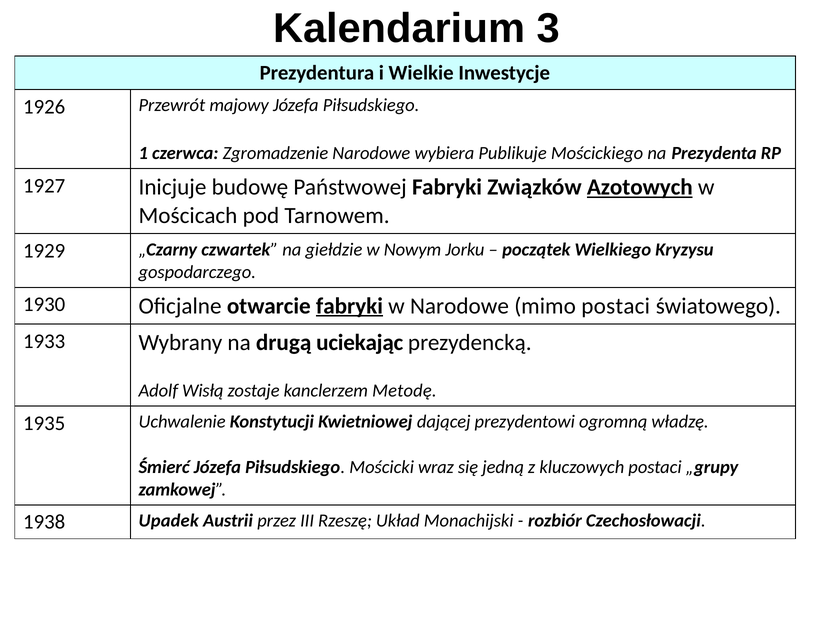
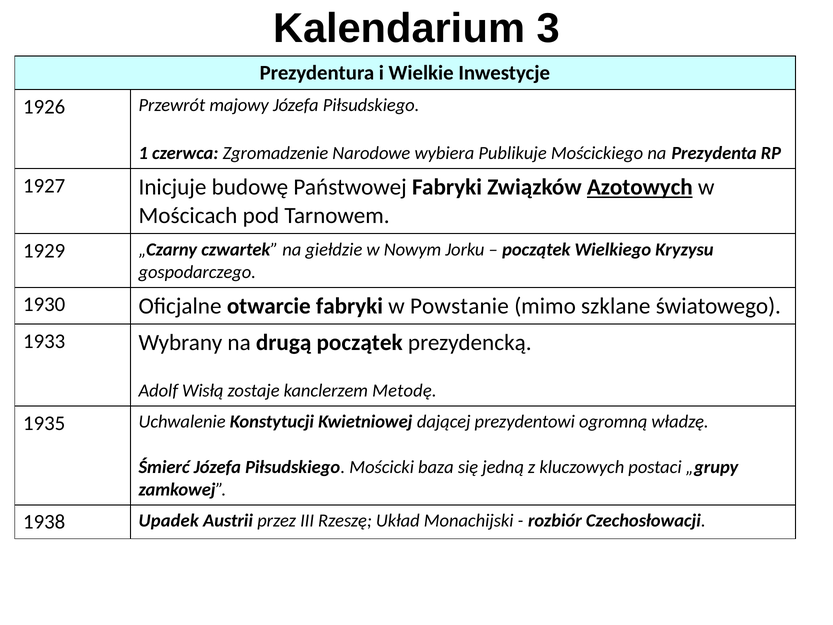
fabryki underline: present -> none (349, 306)
w Narodowe: Narodowe -> Powstanie (459, 306)
mimo postaci: postaci -> szklane (616, 306)
drugą uciekając: uciekając -> początek (360, 343)
wraz: wraz -> baza (436, 467)
